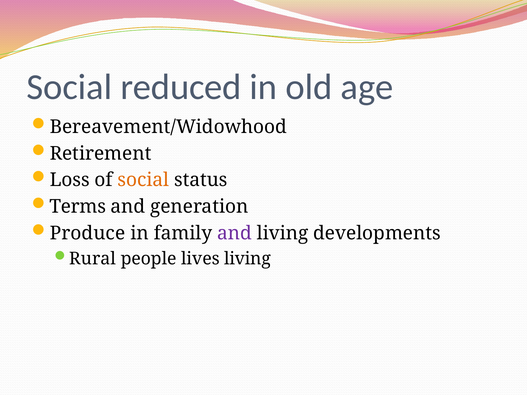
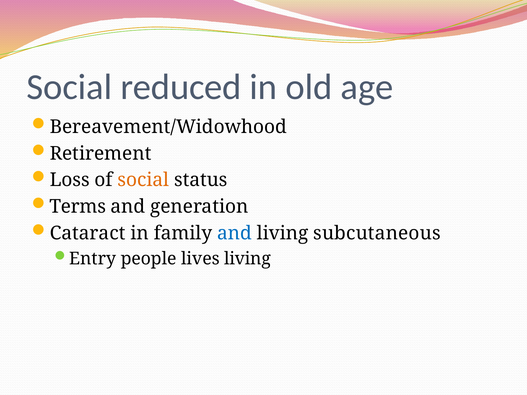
Produce: Produce -> Cataract (88, 233)
and colour: purple -> blue (234, 233)
developments: developments -> subcutaneous (377, 233)
Rural: Rural -> Entry (93, 259)
